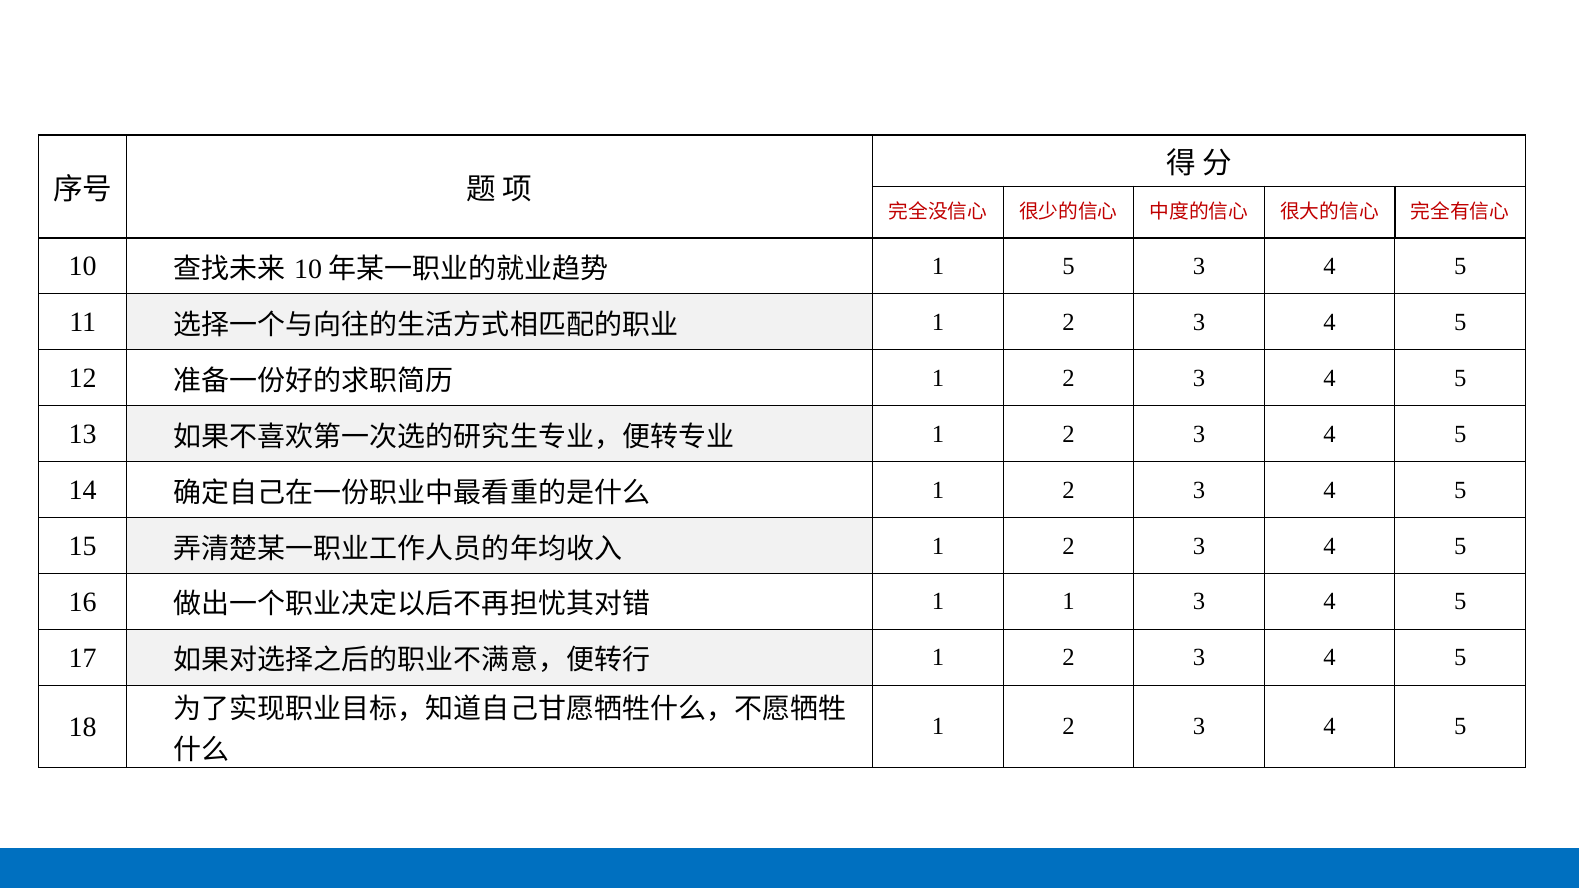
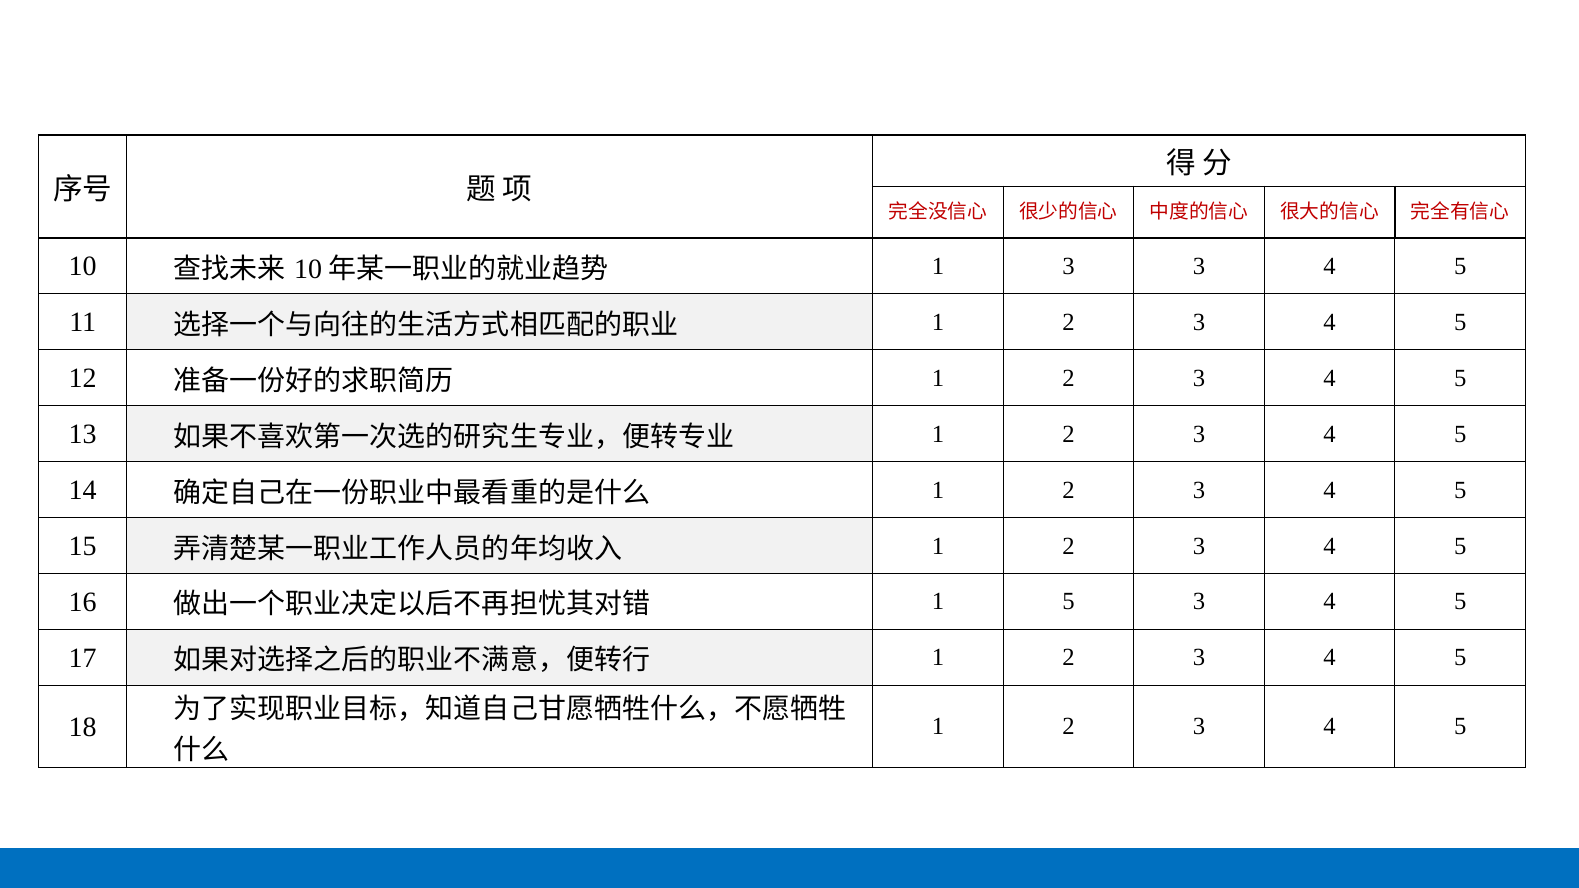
1 5: 5 -> 3 (1069, 266)
1 1: 1 -> 5 (1069, 602)
